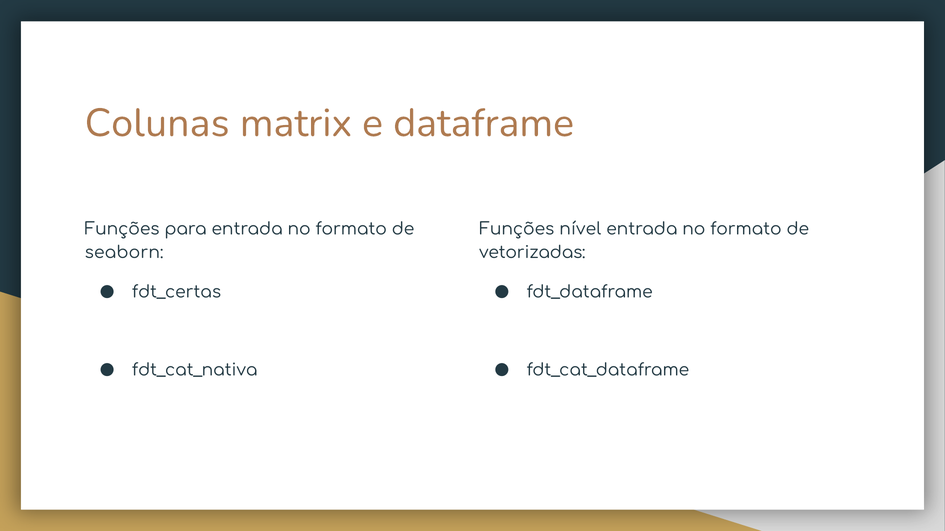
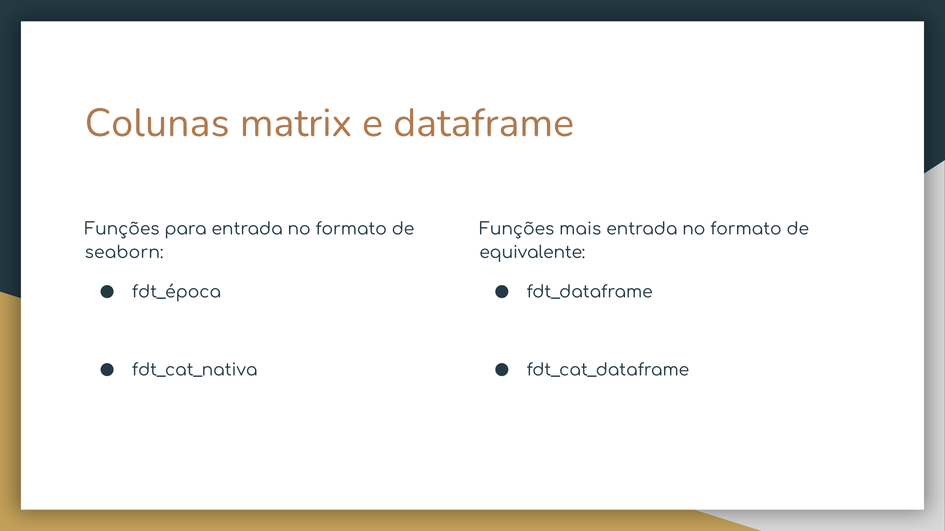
nível: nível -> mais (580, 230)
vetorizadas: vetorizadas -> equivalente (532, 253)
fdt_certas: fdt_certas -> fdt_época (176, 292)
